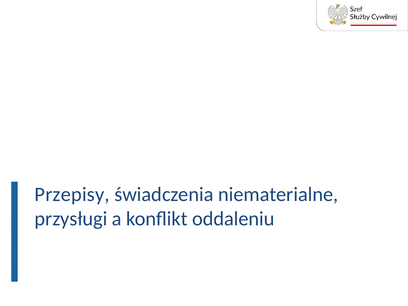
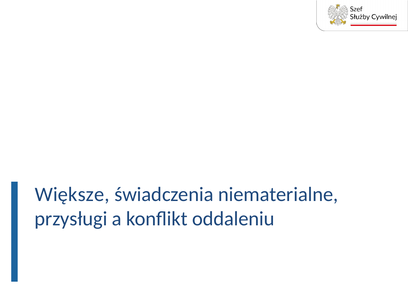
Przepisy: Przepisy -> Większe (72, 194)
